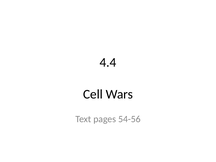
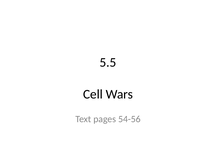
4.4: 4.4 -> 5.5 (108, 62)
